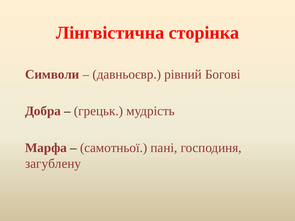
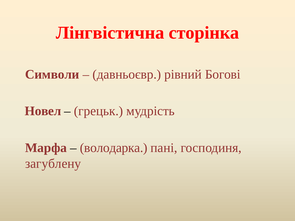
Добра: Добра -> Новел (43, 111)
самотньої: самотньої -> володарка (114, 148)
